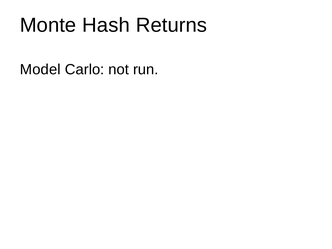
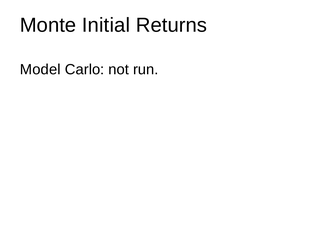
Hash: Hash -> Initial (106, 25)
